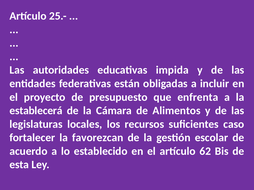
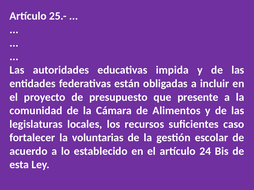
enfrenta: enfrenta -> presente (198, 97)
establecerá: establecerá -> comunidad (36, 111)
favorezcan: favorezcan -> voluntarias (98, 138)
62: 62 -> 24 (205, 152)
